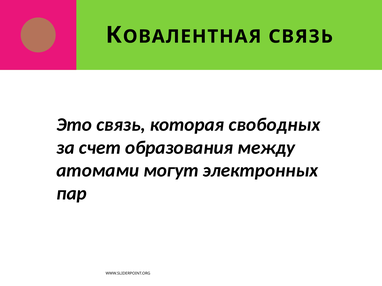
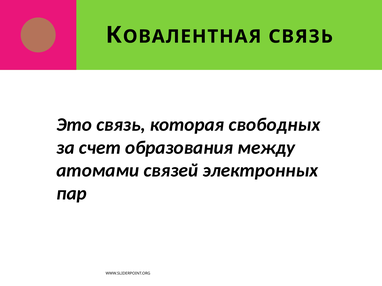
могут: могут -> связей (171, 171)
